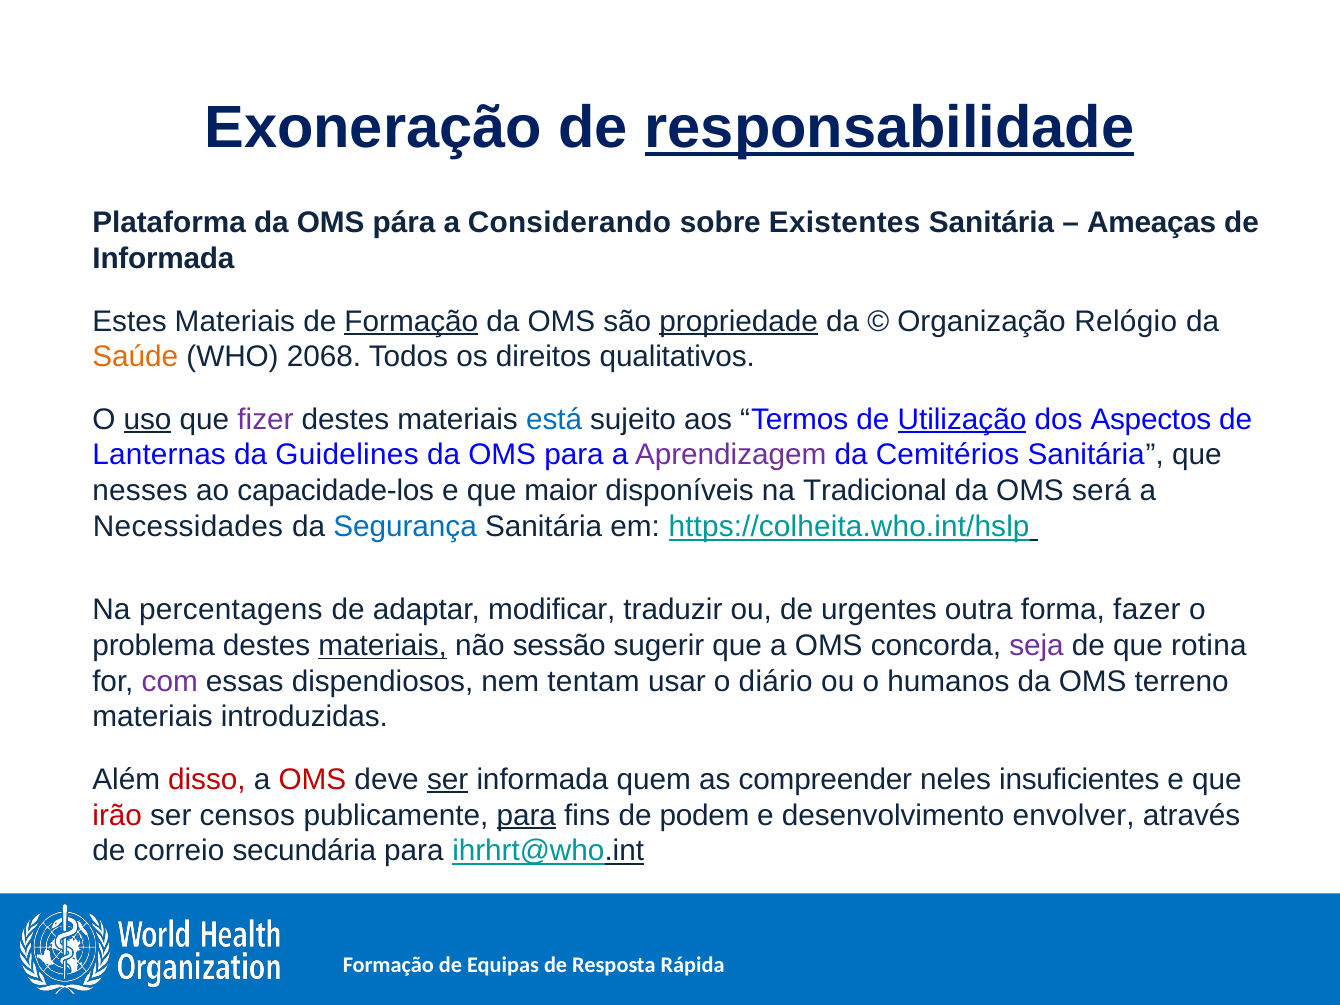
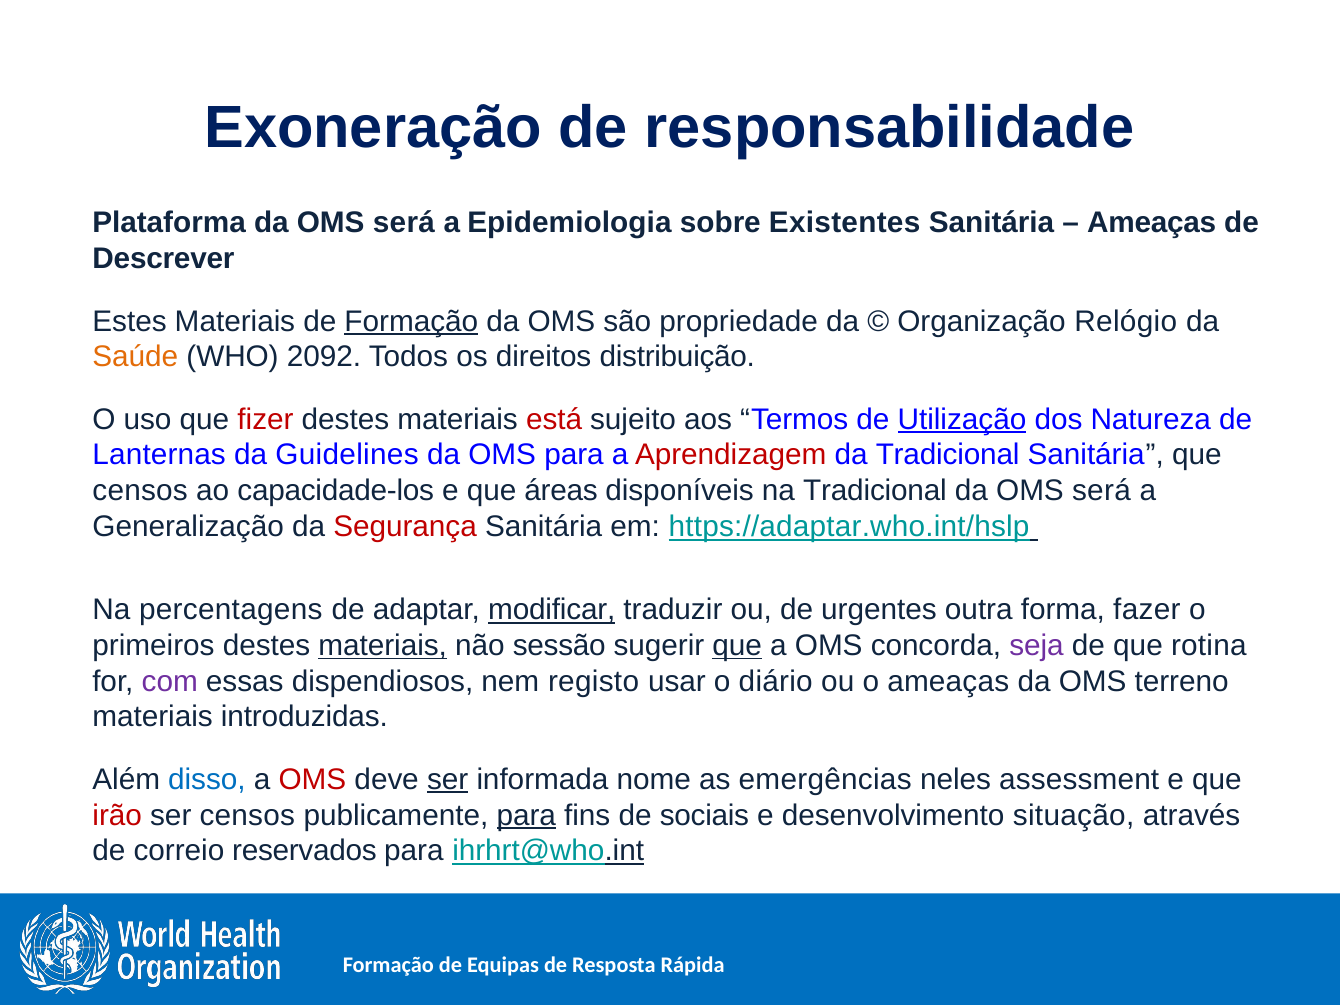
responsabilidade underline: present -> none (889, 128)
Plataforma da OMS pára: pára -> será (404, 223)
Considerando: Considerando -> Epidemiologia (569, 223)
Informada: Informada -> Descrever (163, 259)
propriedade underline: present -> none (739, 321)
2068: 2068 -> 2092 (324, 357)
qualitativos: qualitativos -> distribuição (677, 357)
uso underline: present -> none (148, 419)
fizer colour: purple -> red (266, 419)
está colour: blue -> red (554, 419)
Aspectos: Aspectos -> Natureza (1151, 419)
Aprendizagem colour: purple -> red (731, 455)
da Cemitérios: Cemitérios -> Tradicional (948, 455)
nesses: nesses -> censos (140, 491)
maior: maior -> áreas (561, 491)
Necessidades: Necessidades -> Generalização (188, 527)
Segurança colour: blue -> red (405, 527)
https://colheita.who.int/hslp: https://colheita.who.int/hslp -> https://adaptar.who.int/hslp (849, 527)
modificar underline: none -> present (552, 610)
problema: problema -> primeiros (154, 646)
que underline: none -> present (737, 646)
tentam: tentam -> registo (594, 681)
o humanos: humanos -> ameaças (948, 681)
disso colour: red -> blue (207, 780)
quem: quem -> nome (654, 780)
compreender: compreender -> emergências (825, 780)
insuficientes: insuficientes -> assessment (1079, 780)
podem: podem -> sociais (704, 815)
envolver: envolver -> situação (1074, 815)
secundária: secundária -> reservados (304, 851)
